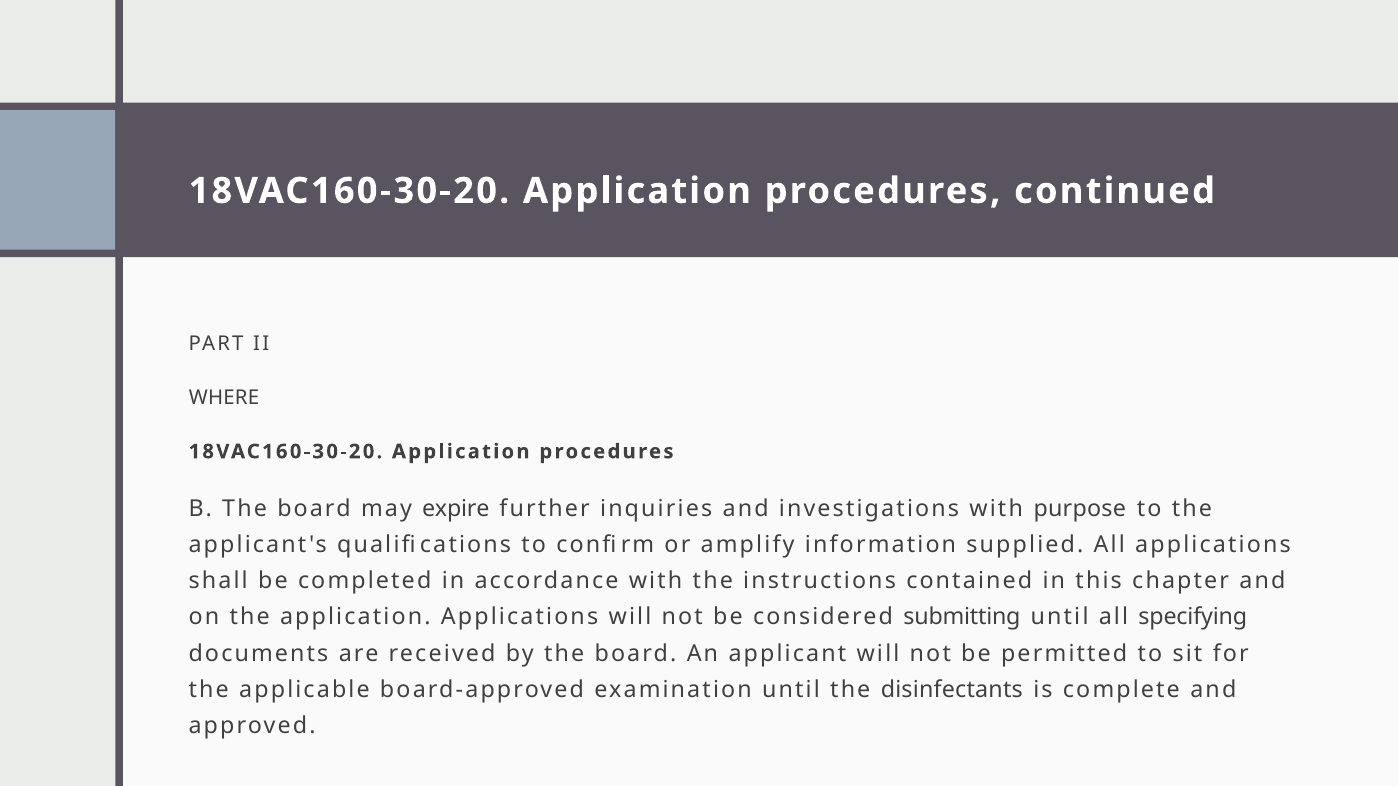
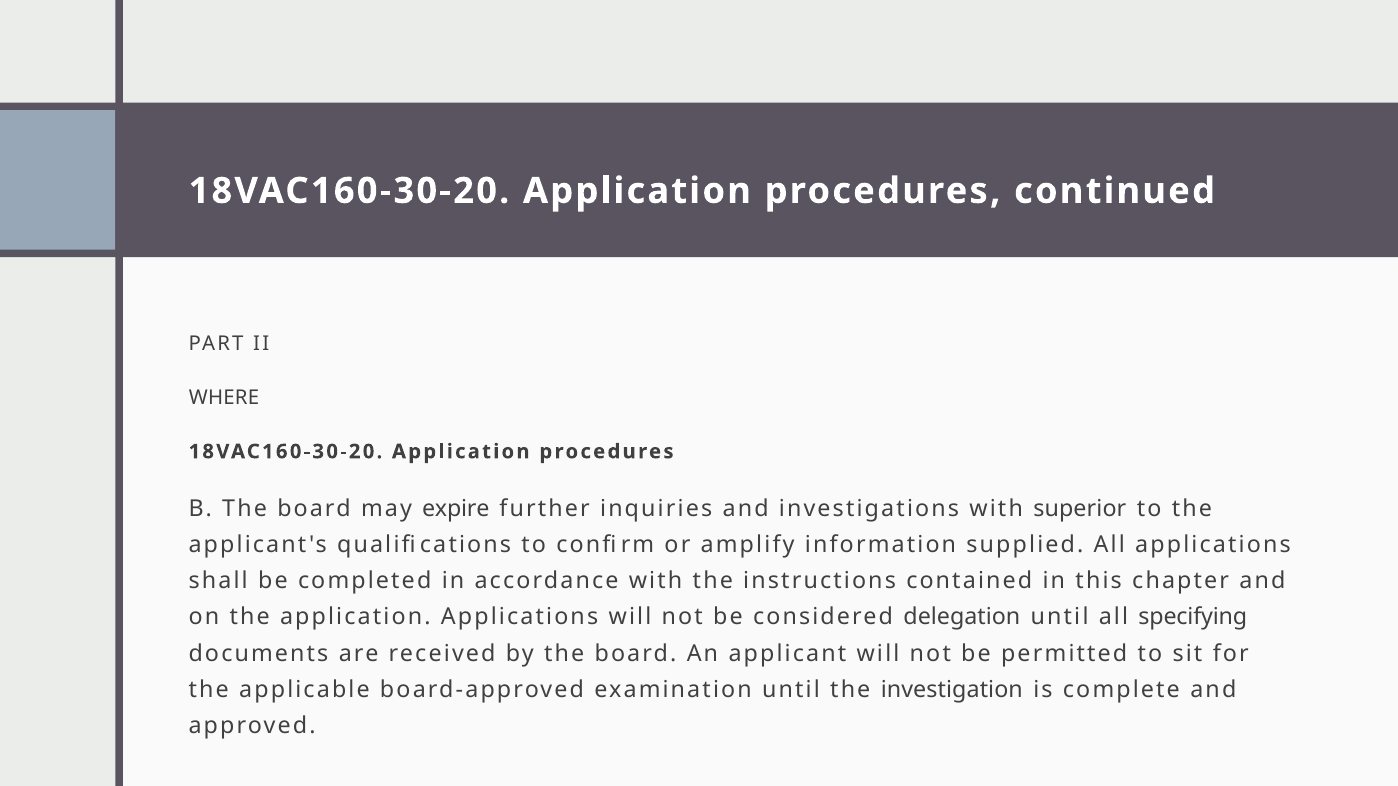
purpose: purpose -> superior (1080, 509)
submitting: submitting -> delegation (962, 618)
disinfectants: disinfectants -> investigation (952, 690)
